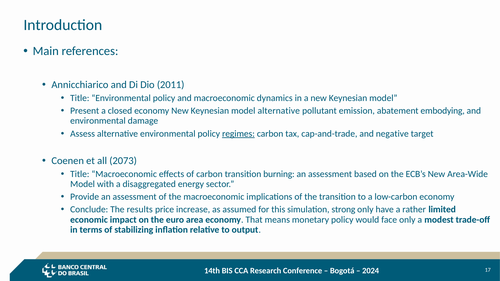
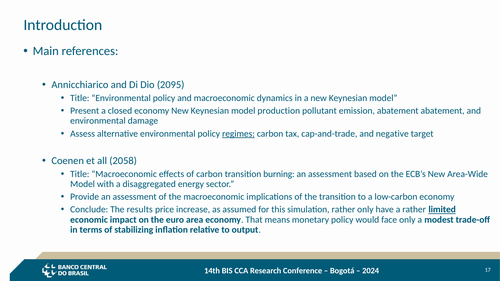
2011: 2011 -> 2095 (171, 85)
model alternative: alternative -> production (279, 111)
abatement embodying: embodying -> abatement (443, 111)
2073: 2073 -> 2058 (123, 161)
simulation strong: strong -> rather (343, 210)
limited underline: none -> present (442, 210)
